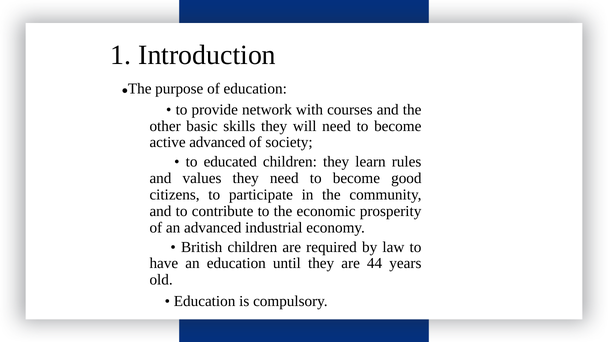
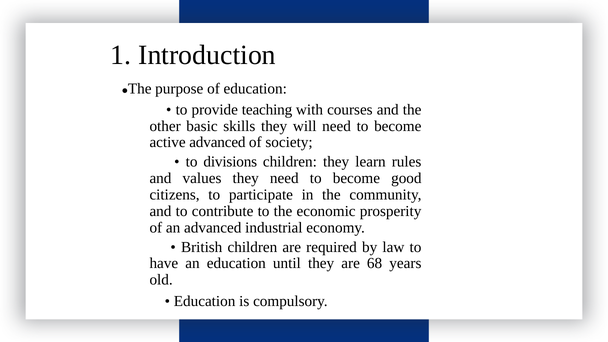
network: network -> teaching (267, 110)
educated: educated -> divisions (230, 162)
44: 44 -> 68 (375, 263)
